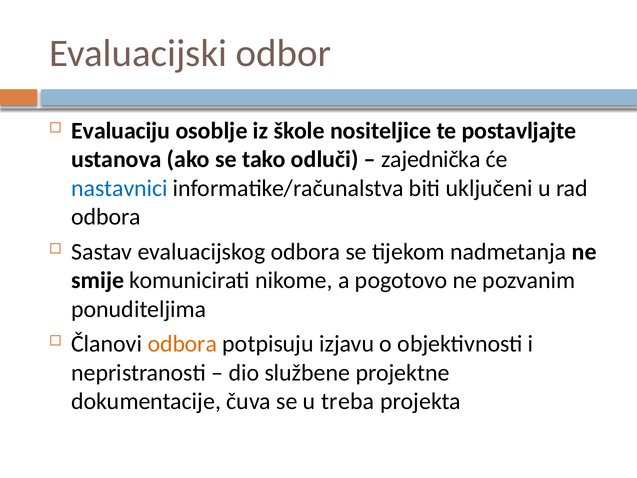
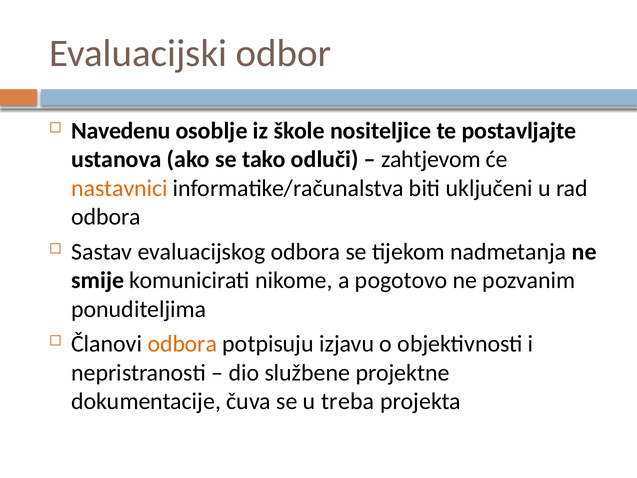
Evaluaciju: Evaluaciju -> Navedenu (121, 131)
zajednička: zajednička -> zahtjevom (431, 159)
nastavnici colour: blue -> orange (119, 188)
